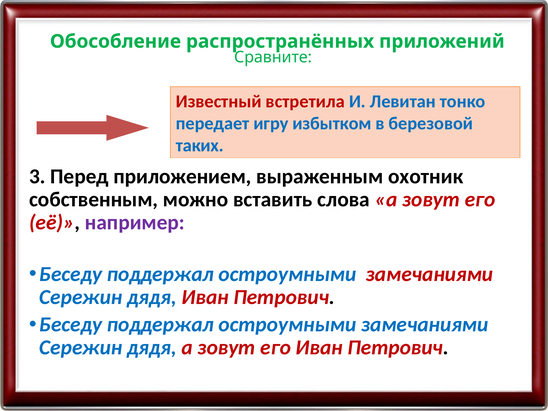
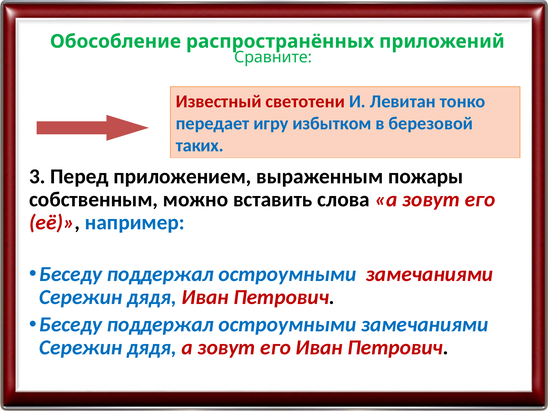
встретила: встретила -> светотени (305, 102)
охотник: охотник -> пожары (426, 176)
например colour: purple -> blue (135, 222)
